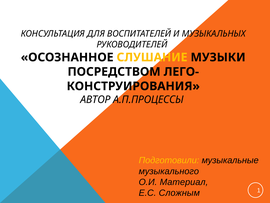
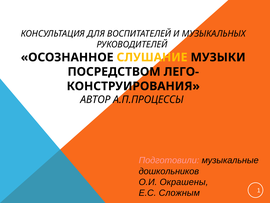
Подготовили colour: yellow -> pink (169, 160)
музыкального: музыкального -> дошкольников (169, 171)
Материал: Материал -> Окрашены (184, 182)
